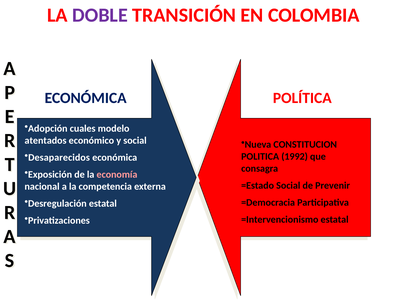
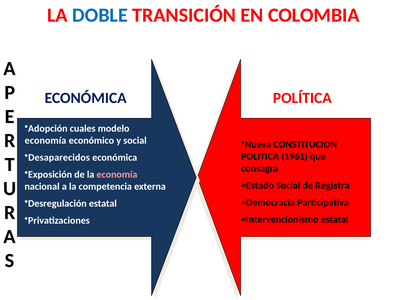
DOBLE colour: purple -> blue (100, 15)
atentados: atentados -> economía (45, 141)
1992: 1992 -> 1961 (295, 156)
Prevenir: Prevenir -> Registra (333, 185)
